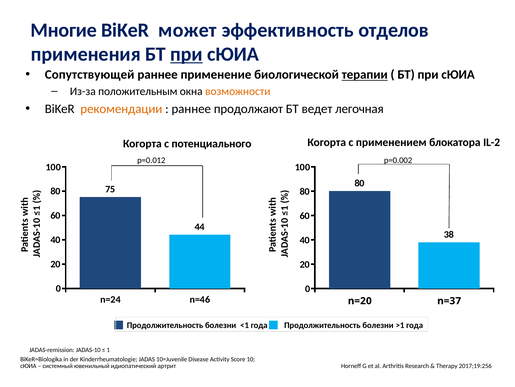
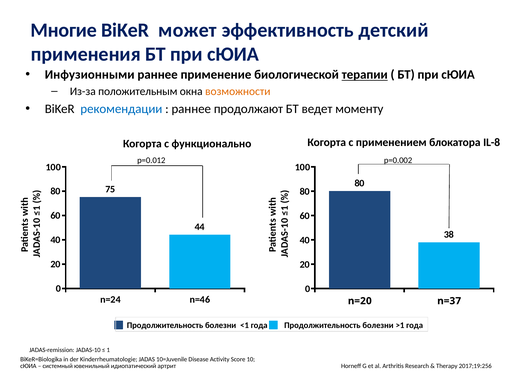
отделов: отделов -> детский (393, 30)
при underline: present -> none (187, 54)
Сопутствующей: Сопутствующей -> Инфузионными (90, 75)
рекомендации colour: orange -> blue (121, 109)
легочная: легочная -> моменту (359, 109)
потенциального: потенциального -> функционально (211, 143)
IL-2: IL-2 -> IL-8 (492, 142)
